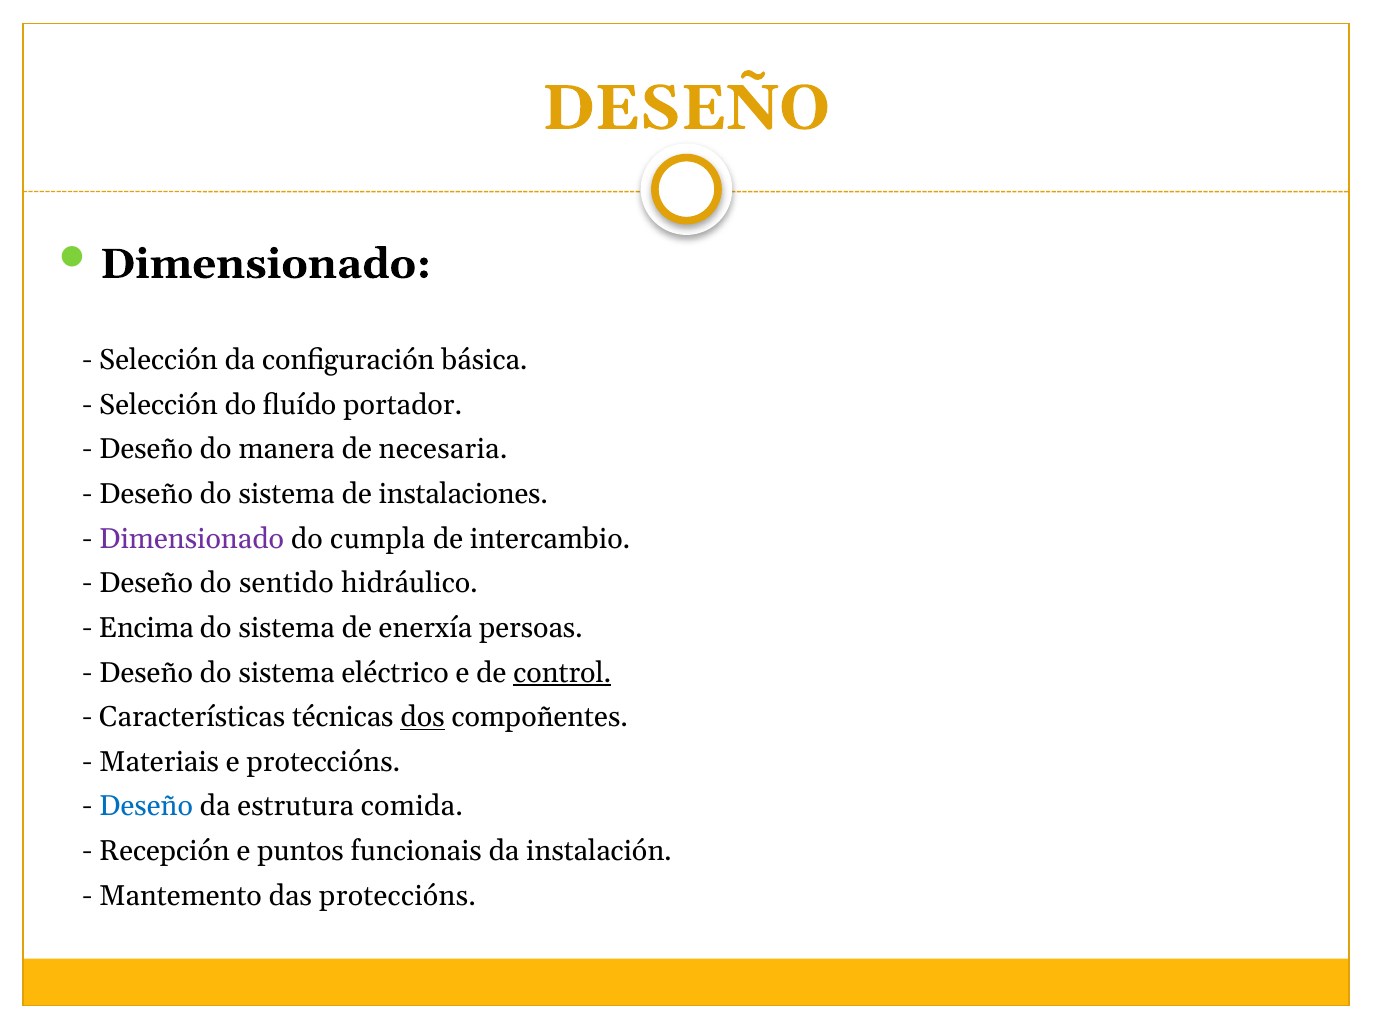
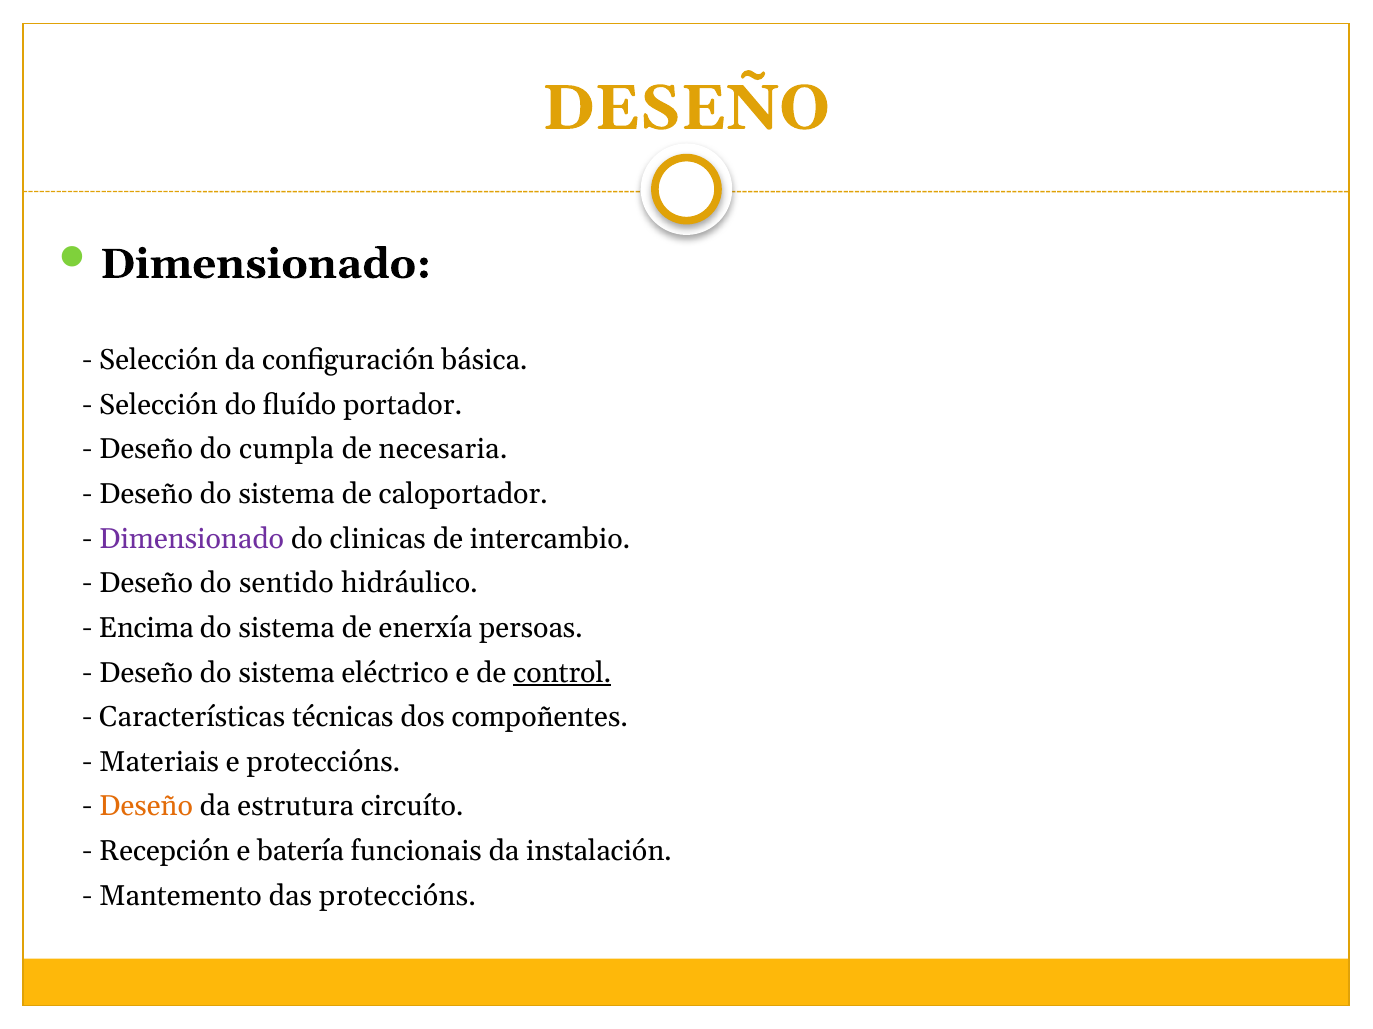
manera: manera -> cumpla (287, 450)
instalaciones: instalaciones -> caloportador (463, 494)
cumpla: cumpla -> clinicas (378, 539)
dos underline: present -> none (422, 718)
Deseño colour: blue -> orange (146, 807)
comida: comida -> circuíto (412, 807)
puntos: puntos -> batería (301, 852)
